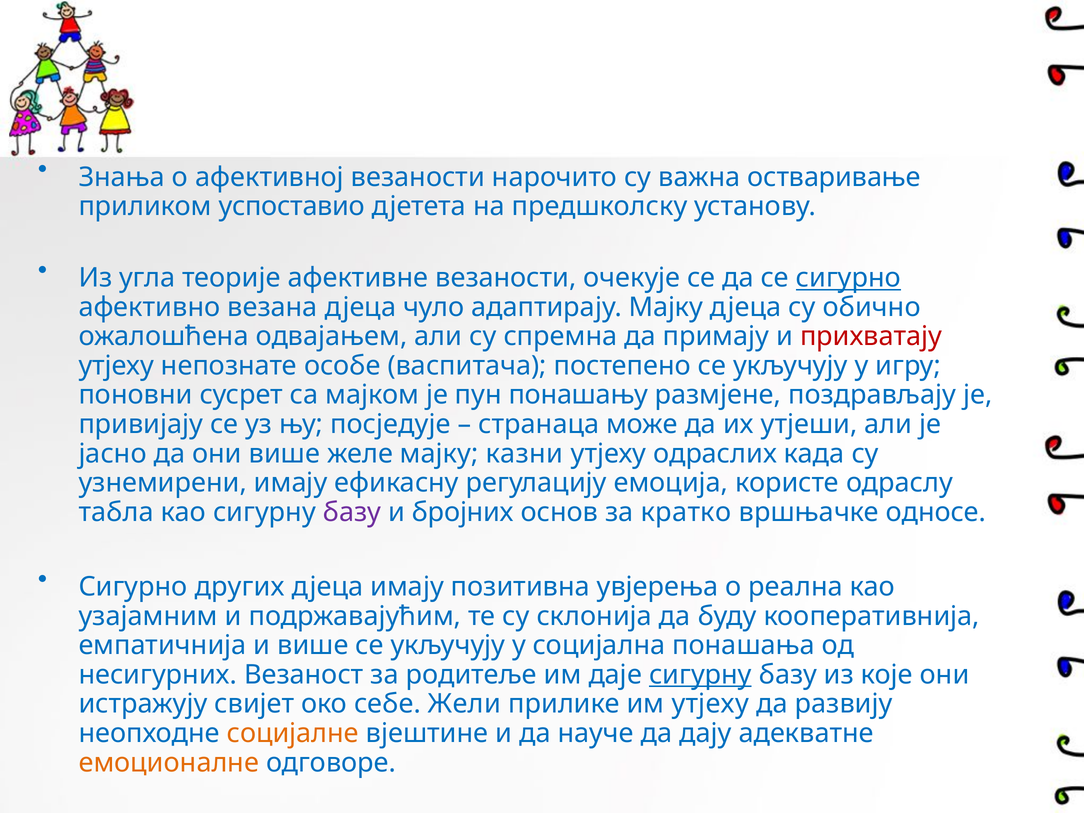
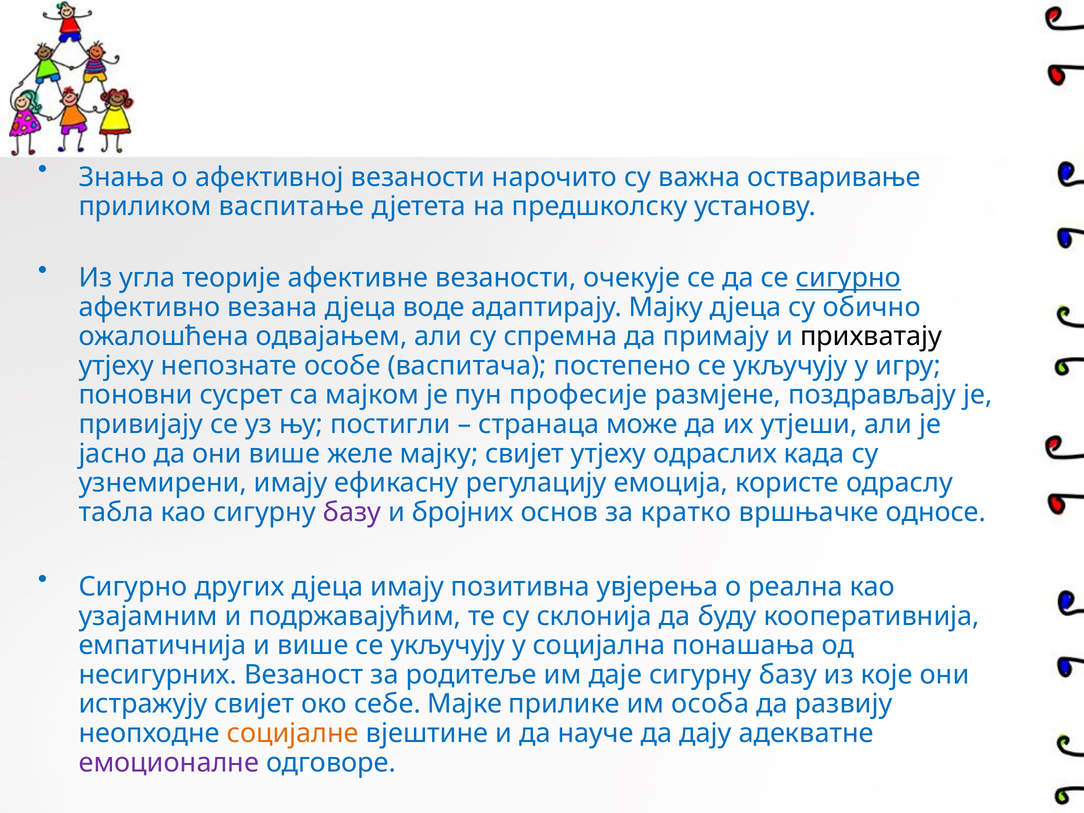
успоставио: успоставио -> васпитање (292, 206)
чуло: чуло -> воде (434, 307)
прихватају colour: red -> black (871, 336)
понашању: понашању -> професије (578, 395)
посједује: посједује -> постигли (391, 424)
мајку казни: казни -> свијет (525, 454)
сигурну underline: present -> none (700, 675)
Жели: Жели -> Мајке (465, 704)
им утјеху: утјеху -> особа (710, 704)
емоционалне colour: orange -> purple (169, 763)
